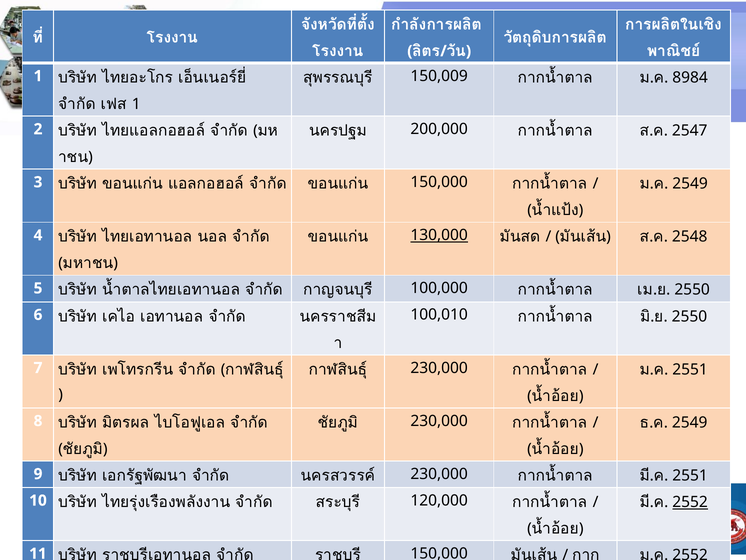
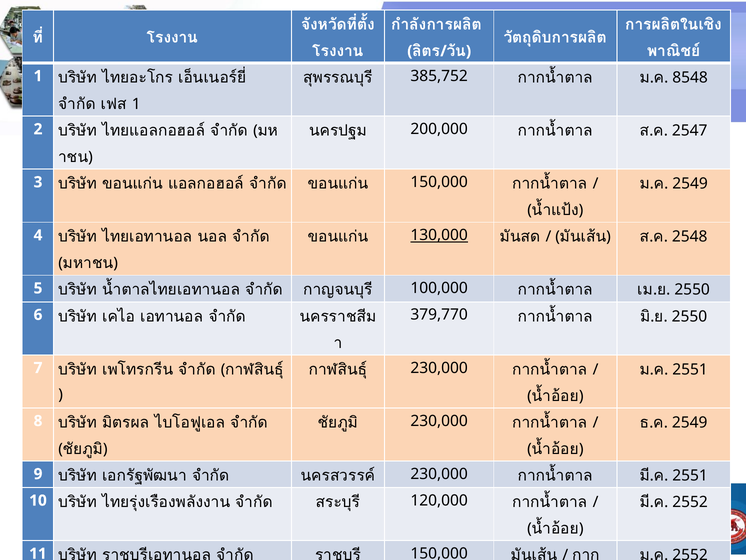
150,009: 150,009 -> 385,752 (439, 76)
8984: 8984 -> 8548 (690, 78)
100,010: 100,010 -> 379,770 (439, 315)
2552 underline: present -> none (690, 502)
